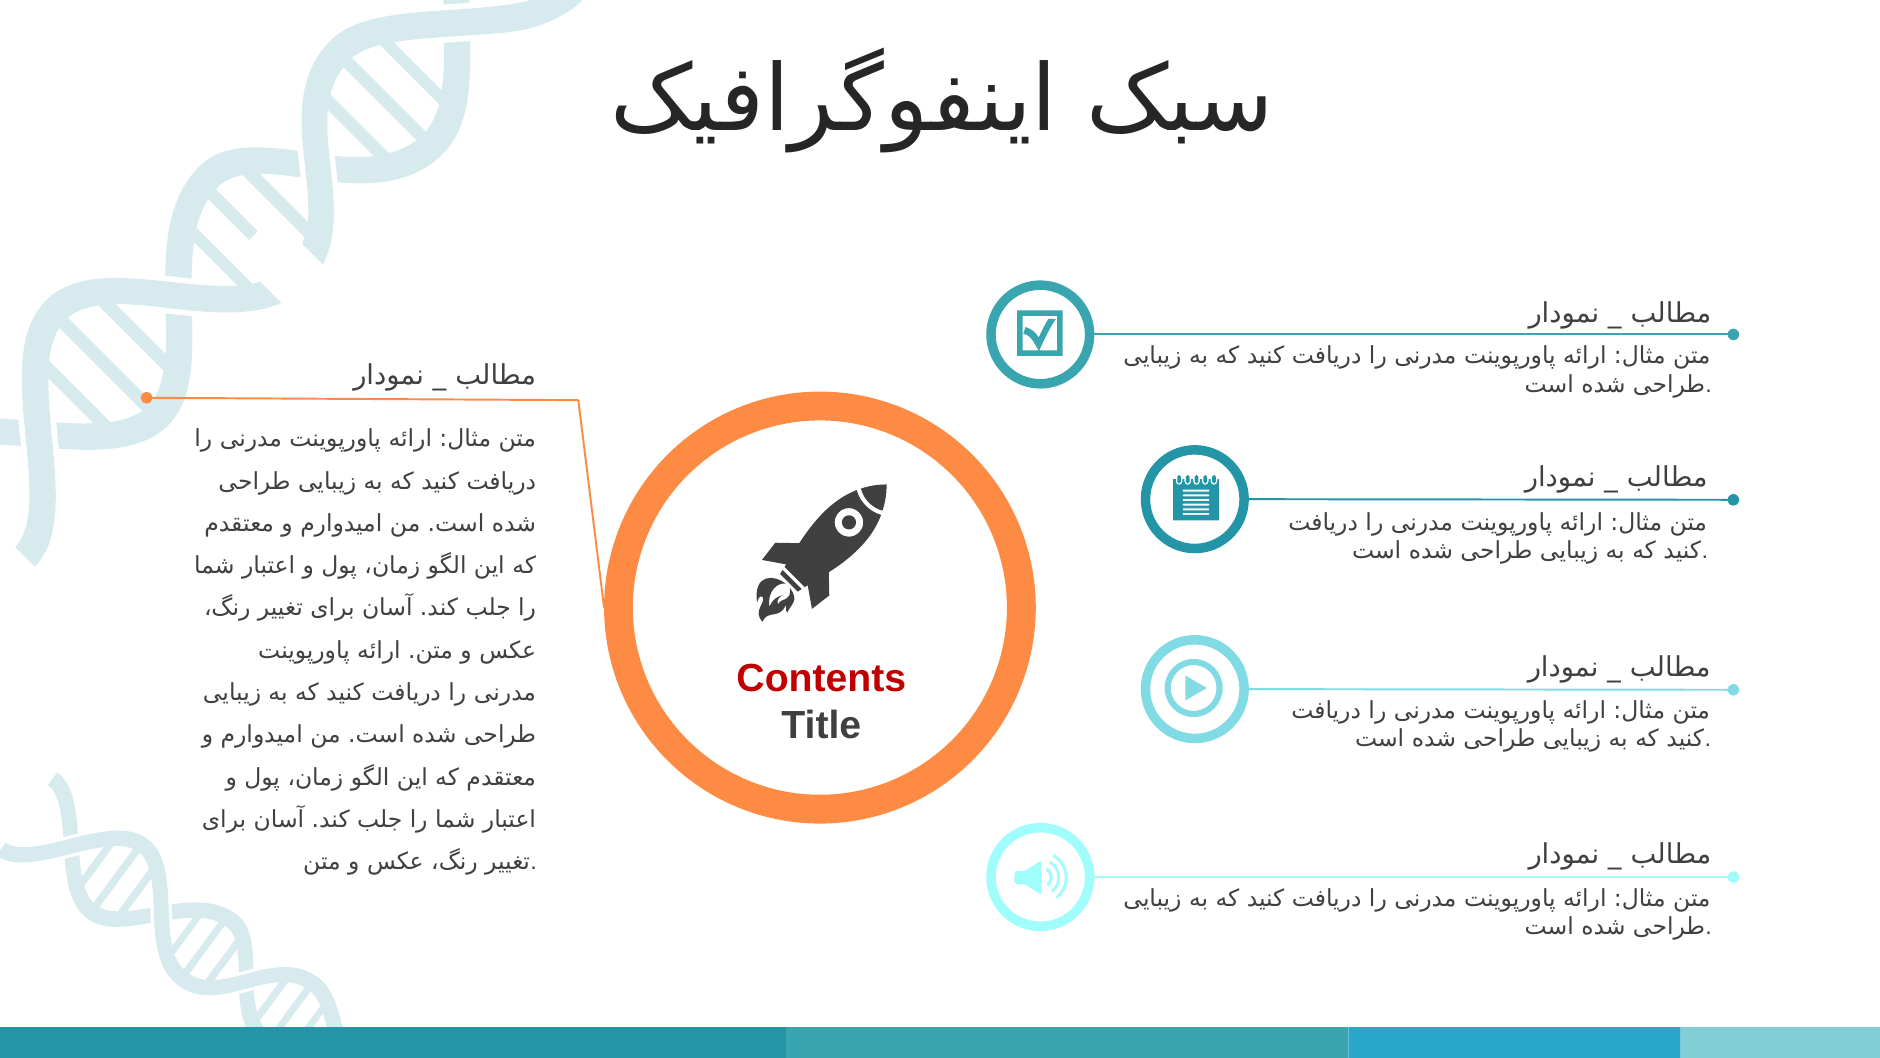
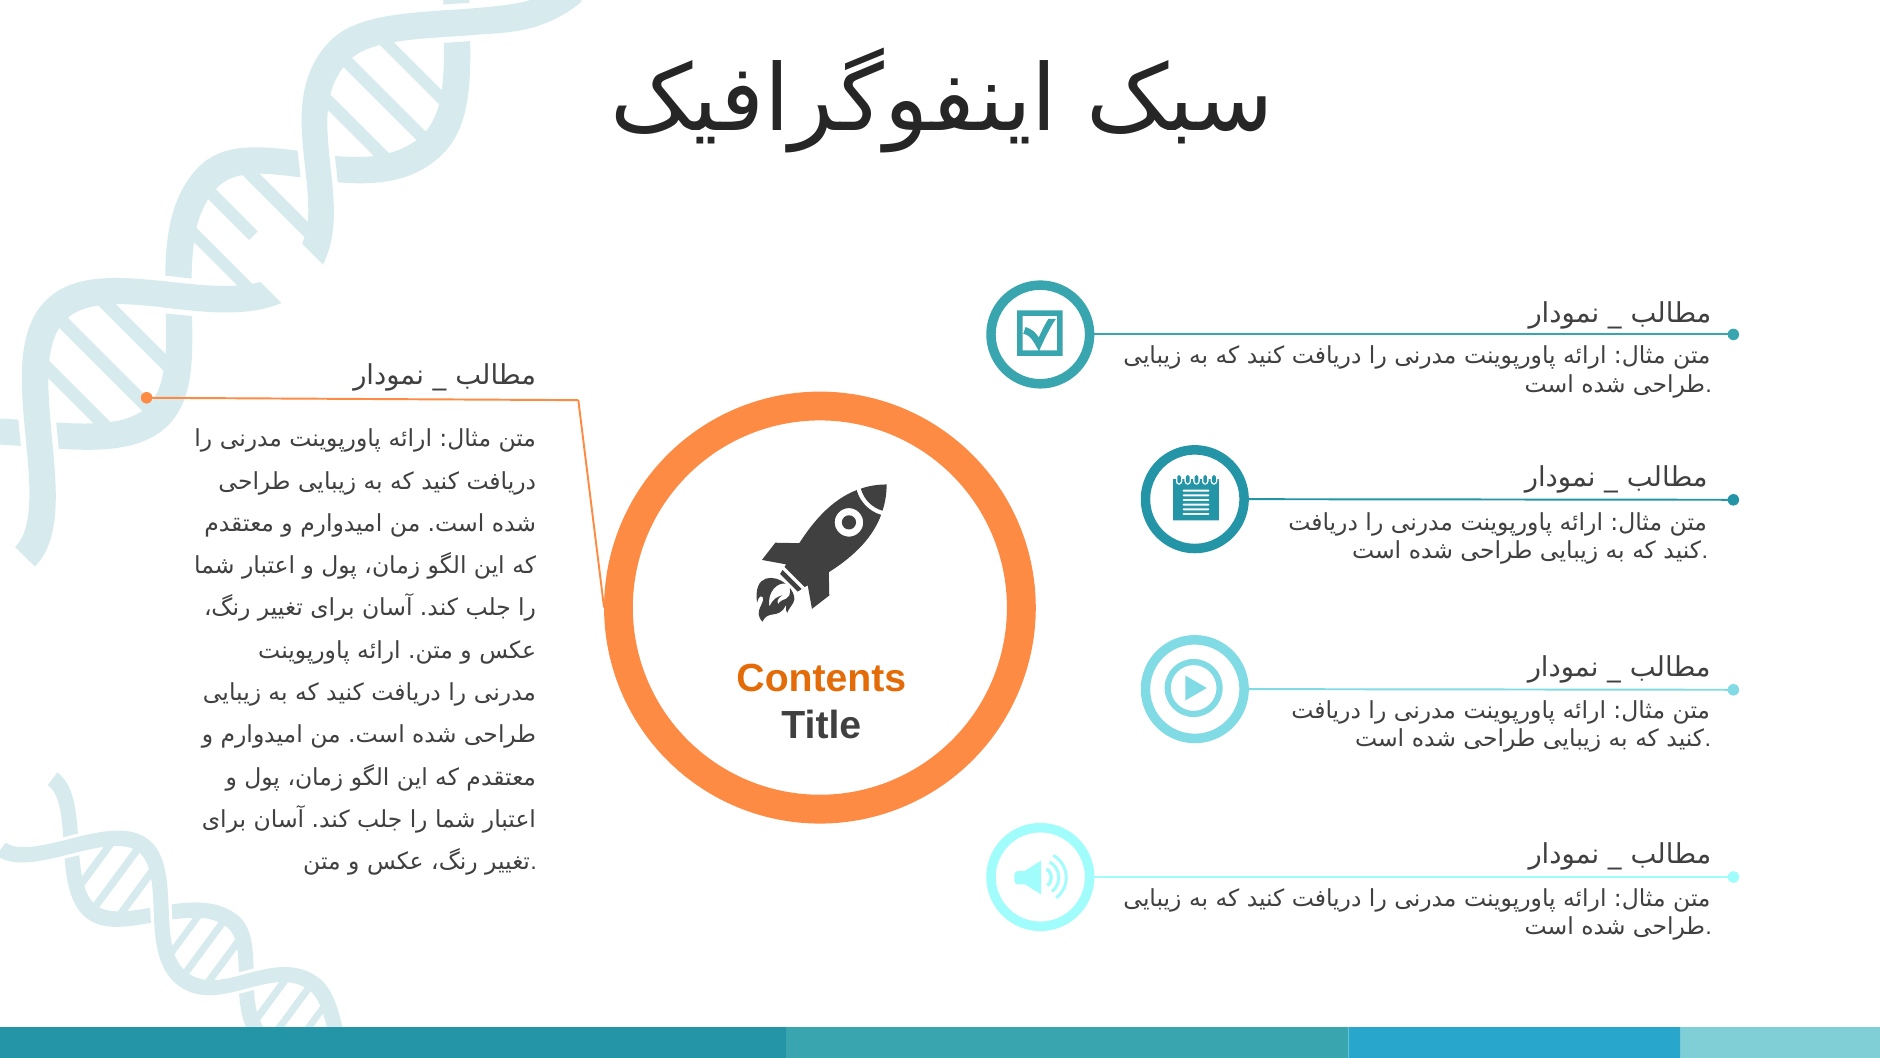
Contents colour: red -> orange (821, 679)
